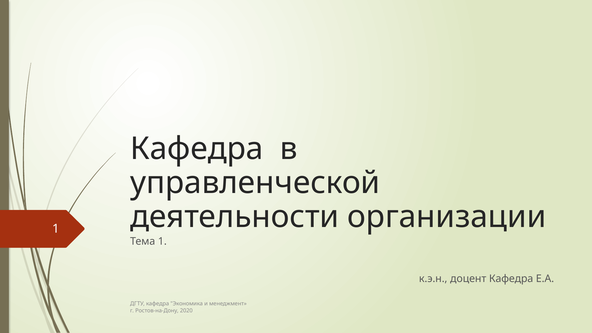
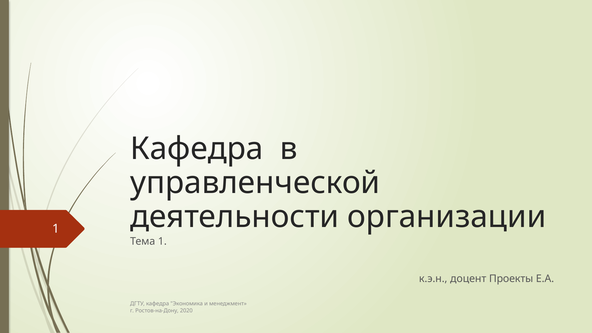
доцент Кафедра: Кафедра -> Проекты (511, 279)
